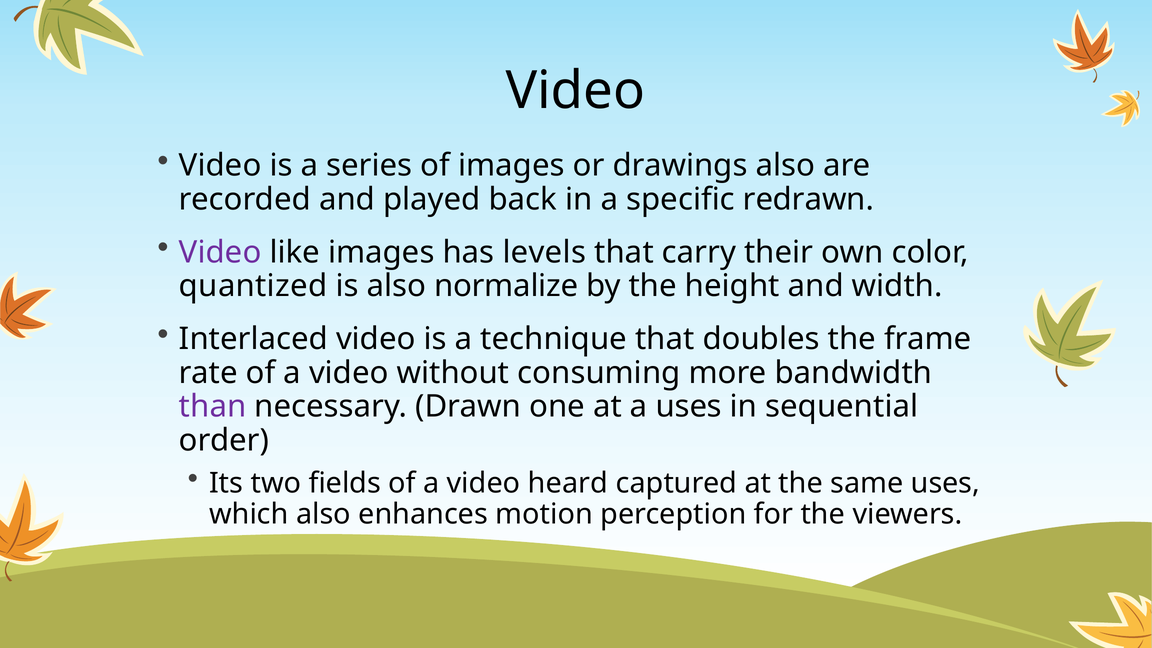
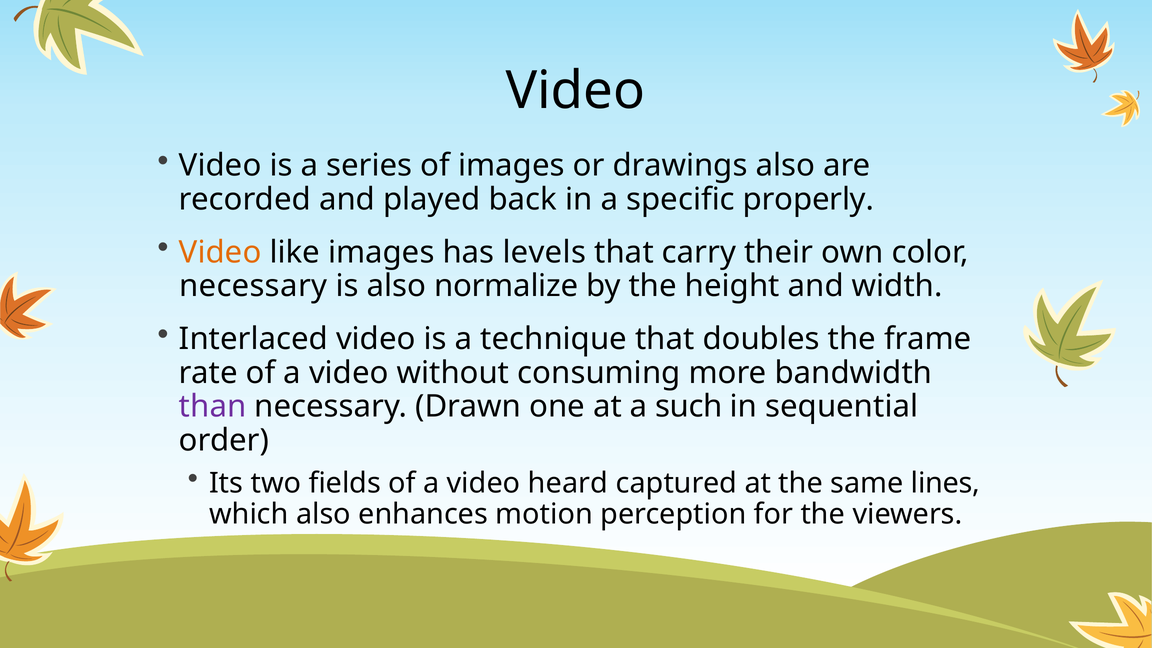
redrawn: redrawn -> properly (808, 199)
Video colour: purple -> orange (220, 252)
quantized: quantized -> necessary (253, 286)
a uses: uses -> such (689, 407)
same uses: uses -> lines (945, 483)
